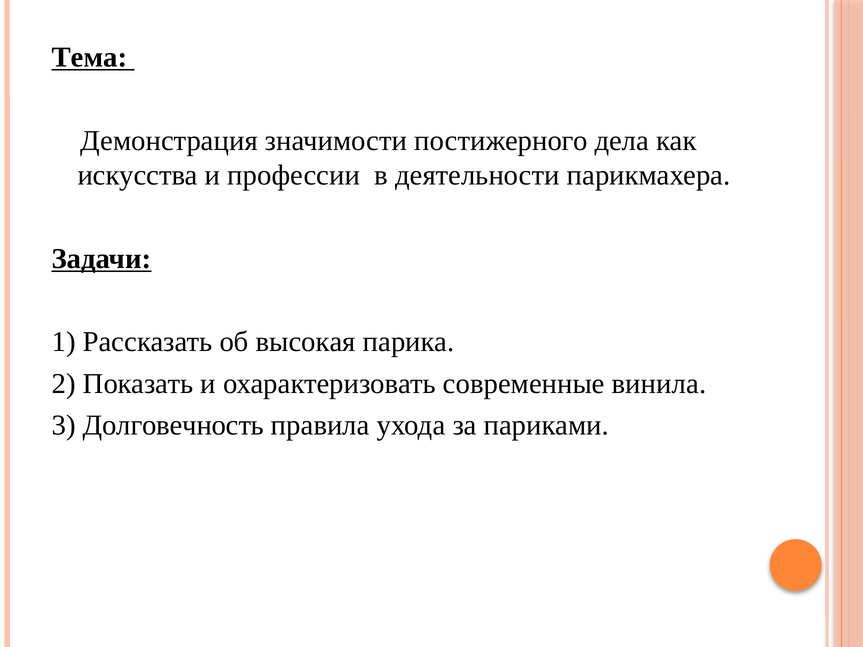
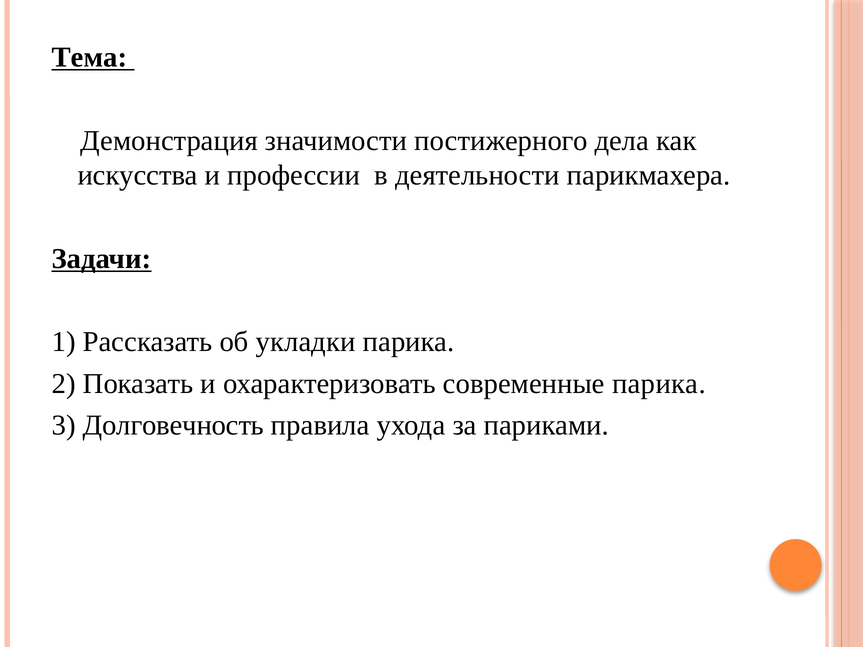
высокая: высокая -> укладки (306, 342)
современные винила: винила -> парика (659, 384)
